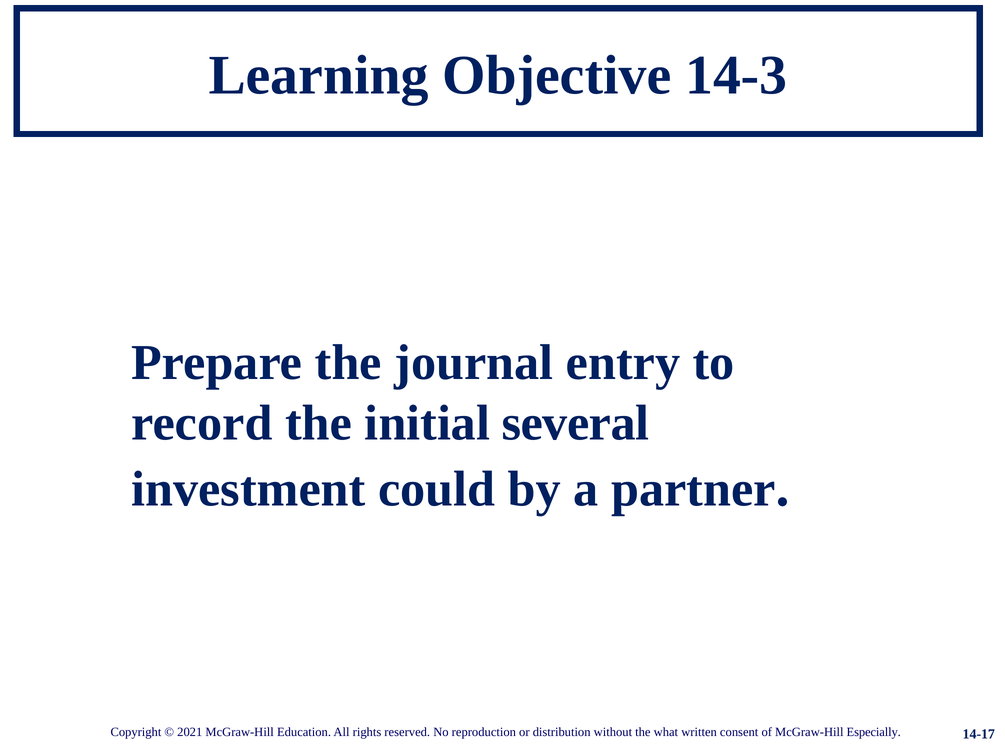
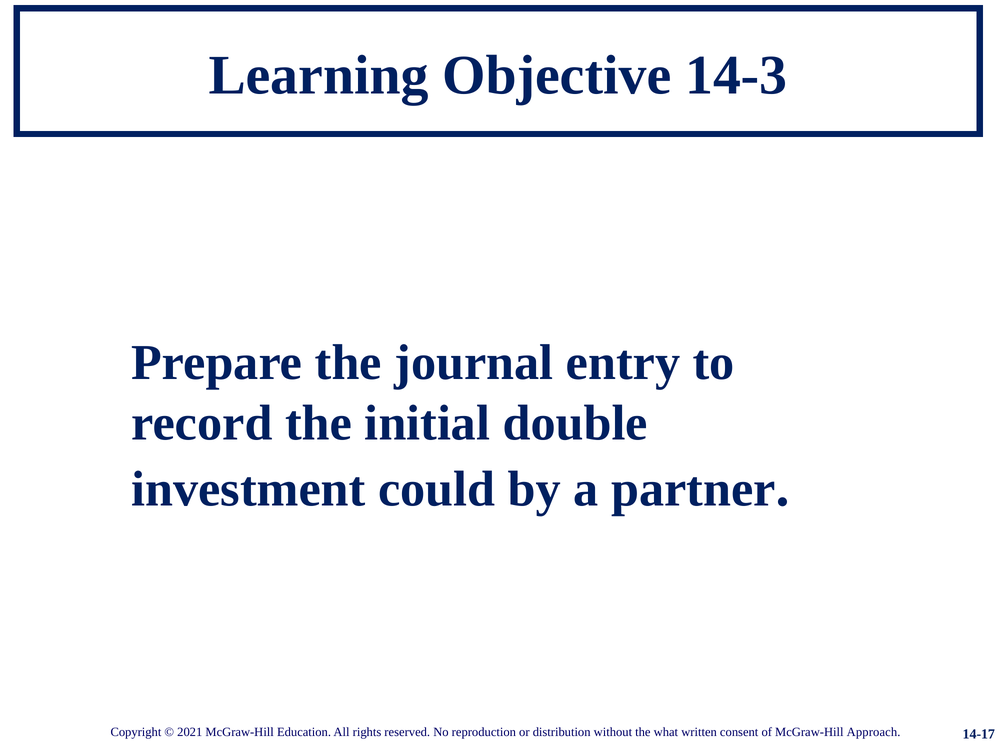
several: several -> double (575, 423)
Especially: Especially -> Approach (874, 732)
